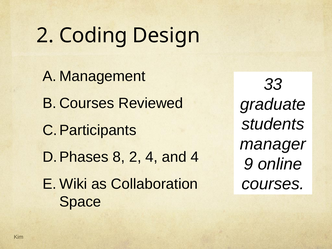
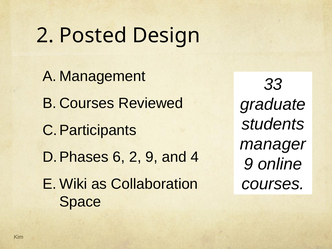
Coding: Coding -> Posted (93, 35)
8: 8 -> 6 (119, 157)
2 4: 4 -> 9 (152, 157)
